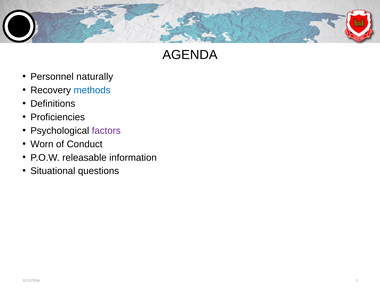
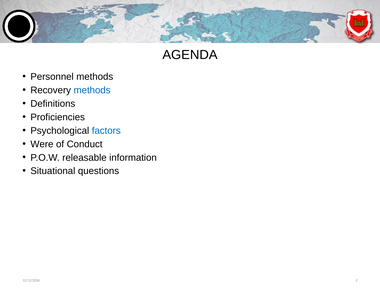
Personnel naturally: naturally -> methods (95, 77)
factors colour: purple -> blue (106, 130)
Worn: Worn -> Were (42, 144)
